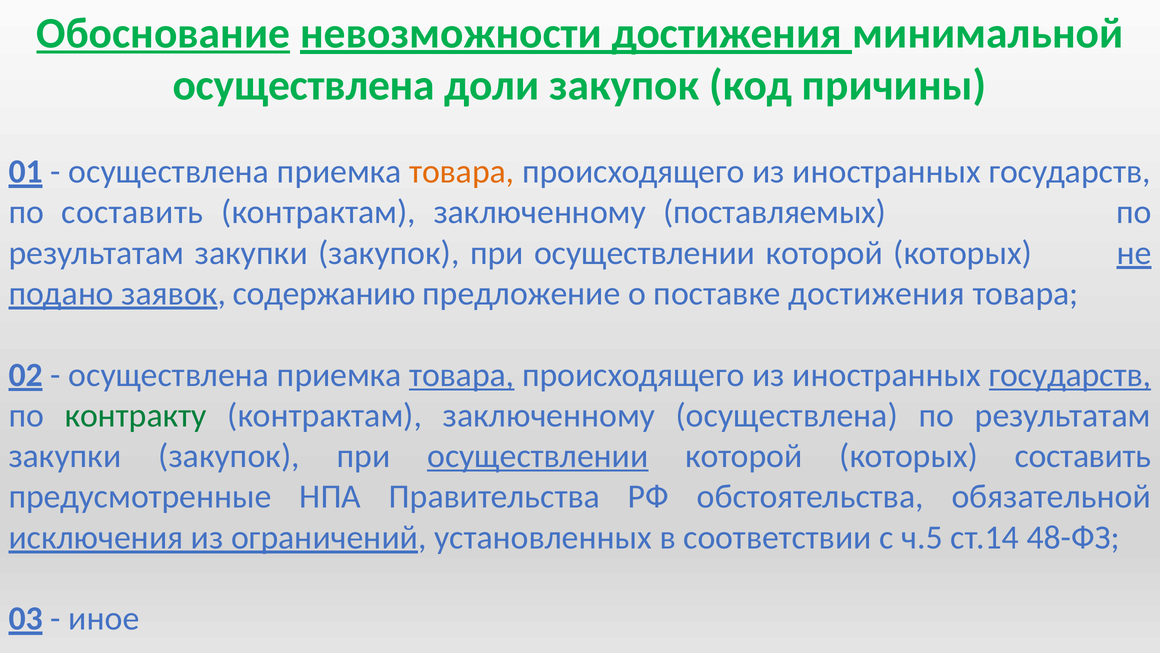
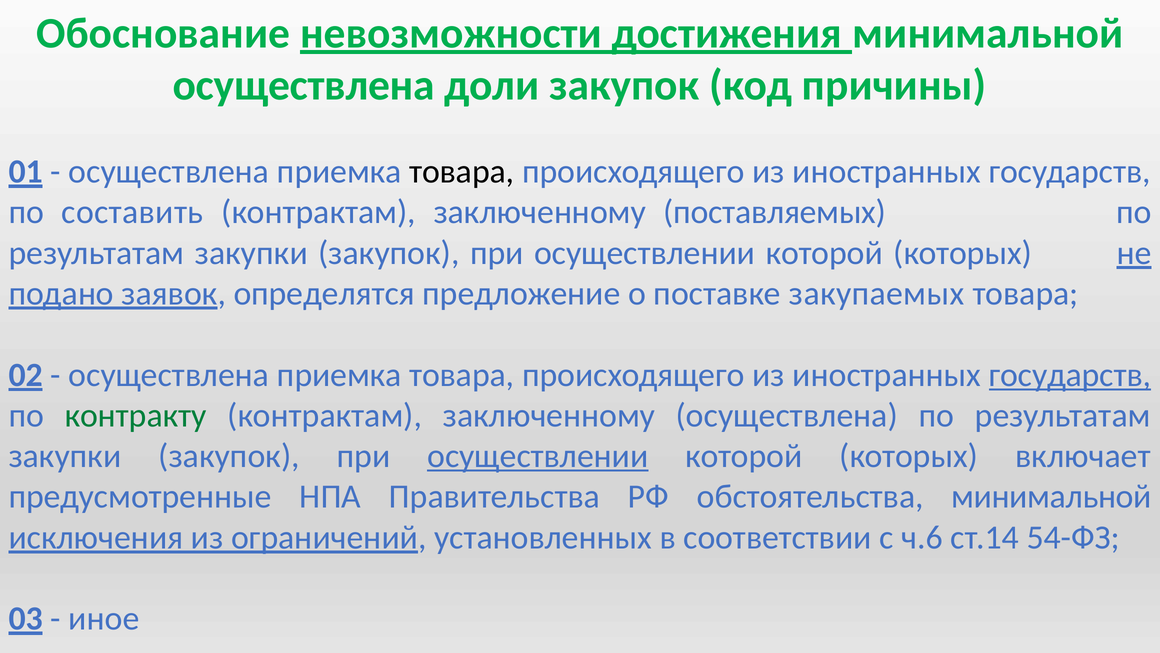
Обоснование underline: present -> none (163, 33)
товара colour: orange -> black (462, 171)
содержанию: содержанию -> определятся (324, 293)
поставке достижения: достижения -> закупаемых (877, 293)
товара underline: present -> none (462, 375)
которых составить: составить -> включает (1083, 456)
обстоятельства обязательной: обязательной -> минимальной (1051, 496)
ч.5: ч.5 -> ч.6 (922, 537)
48-ФЗ: 48-ФЗ -> 54-ФЗ (1073, 537)
